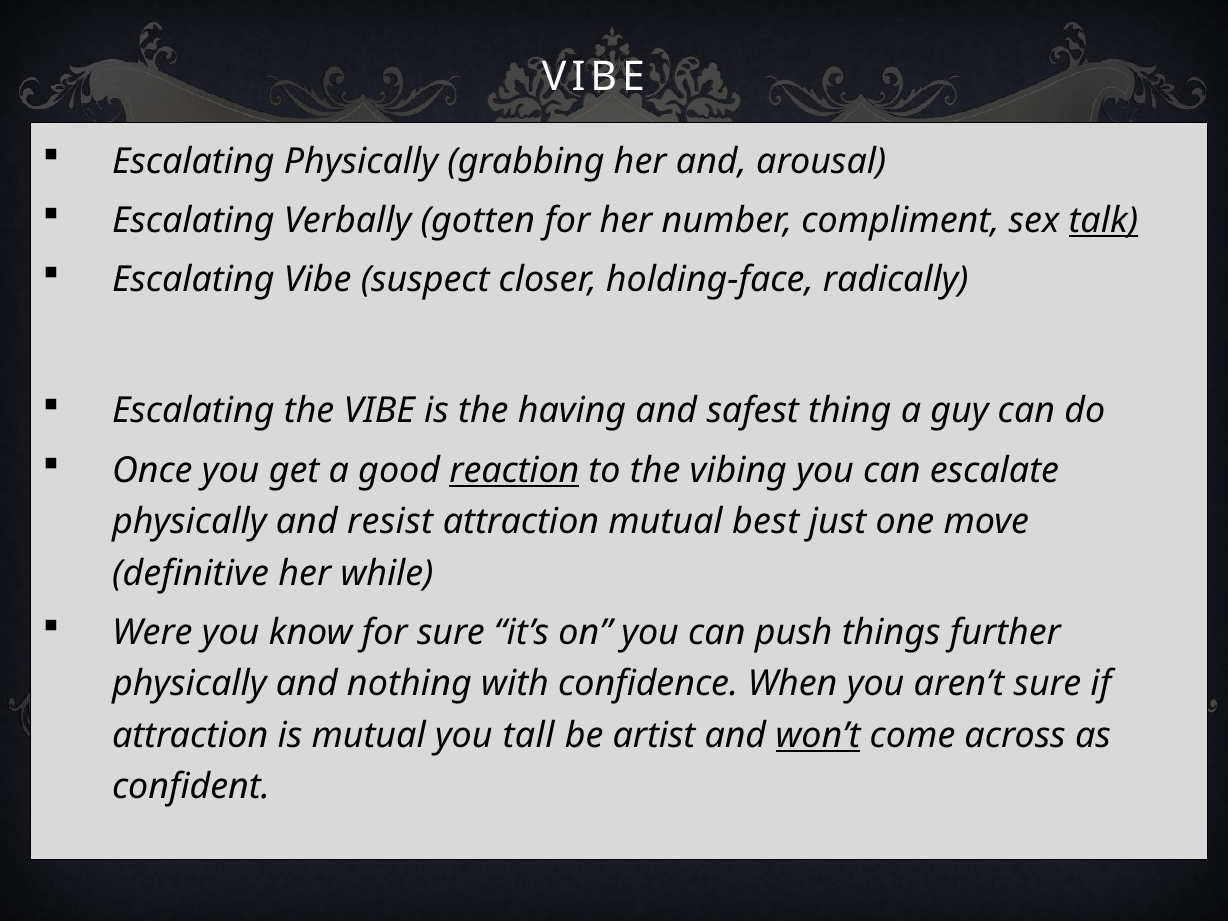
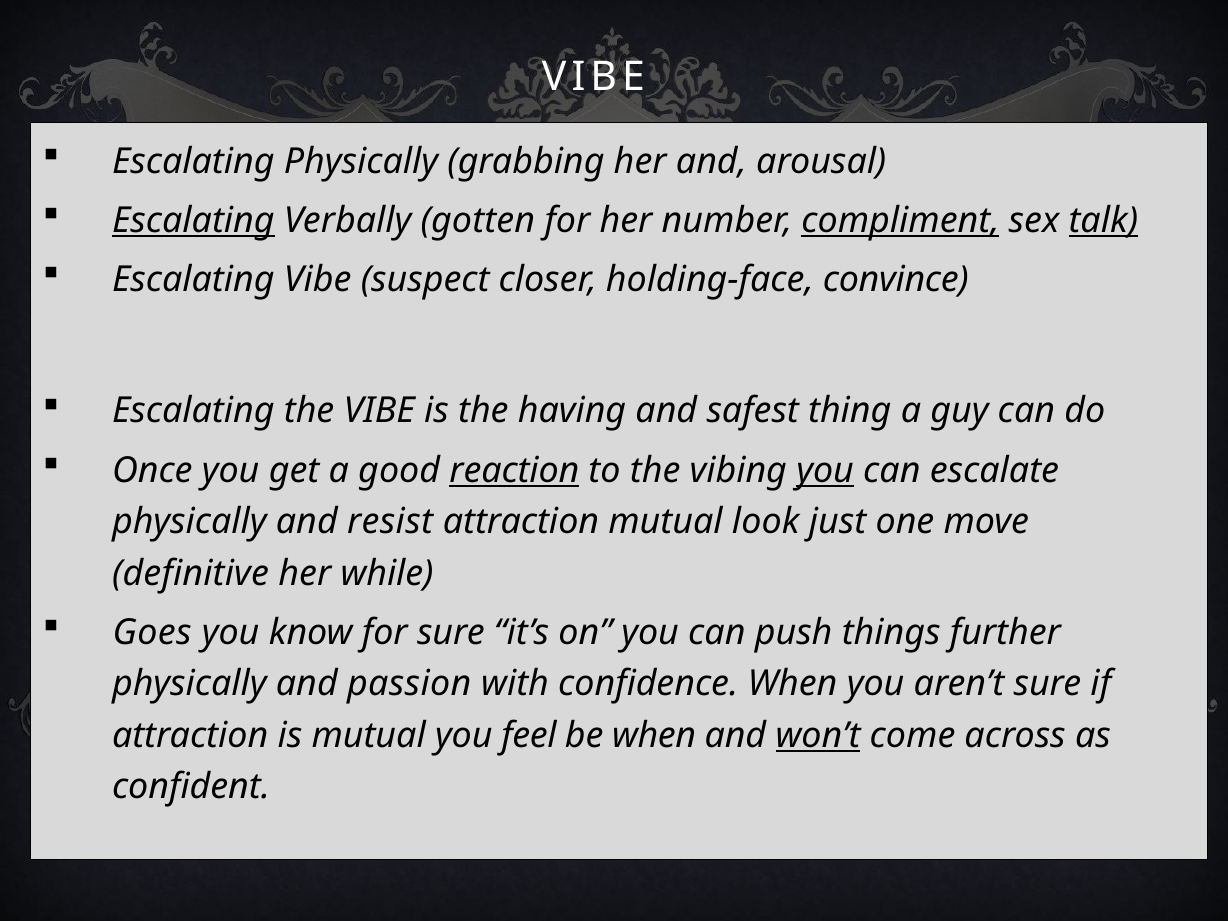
Escalating underline: none -> present (193, 221)
compliment underline: none -> present (900, 221)
radically: radically -> convince (896, 280)
you underline: none -> present (825, 470)
best: best -> look (766, 522)
Were: Were -> Goes (152, 633)
nothing: nothing -> passion (409, 684)
tall: tall -> feel (529, 736)
be artist: artist -> when (654, 736)
